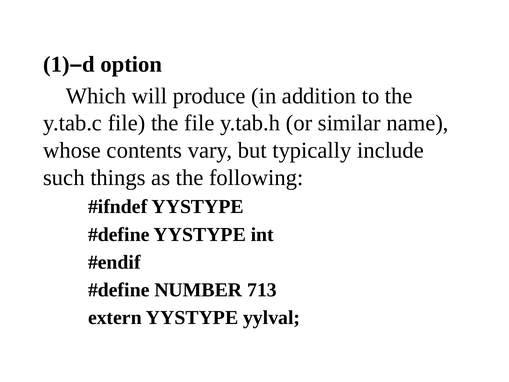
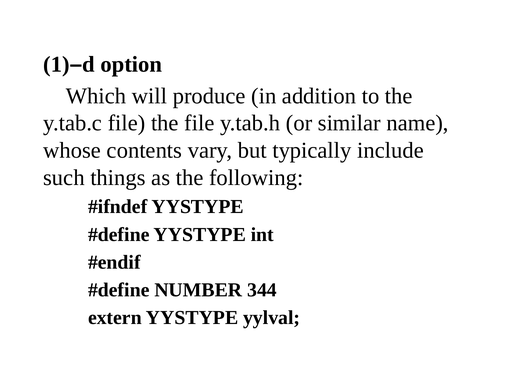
713: 713 -> 344 (262, 290)
